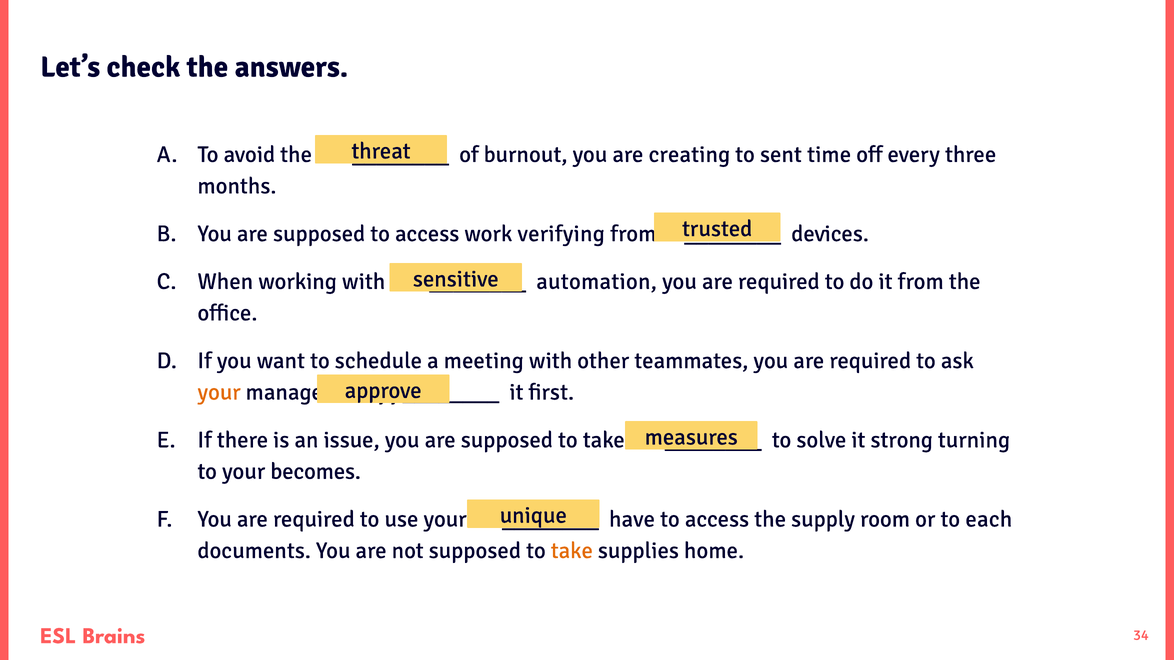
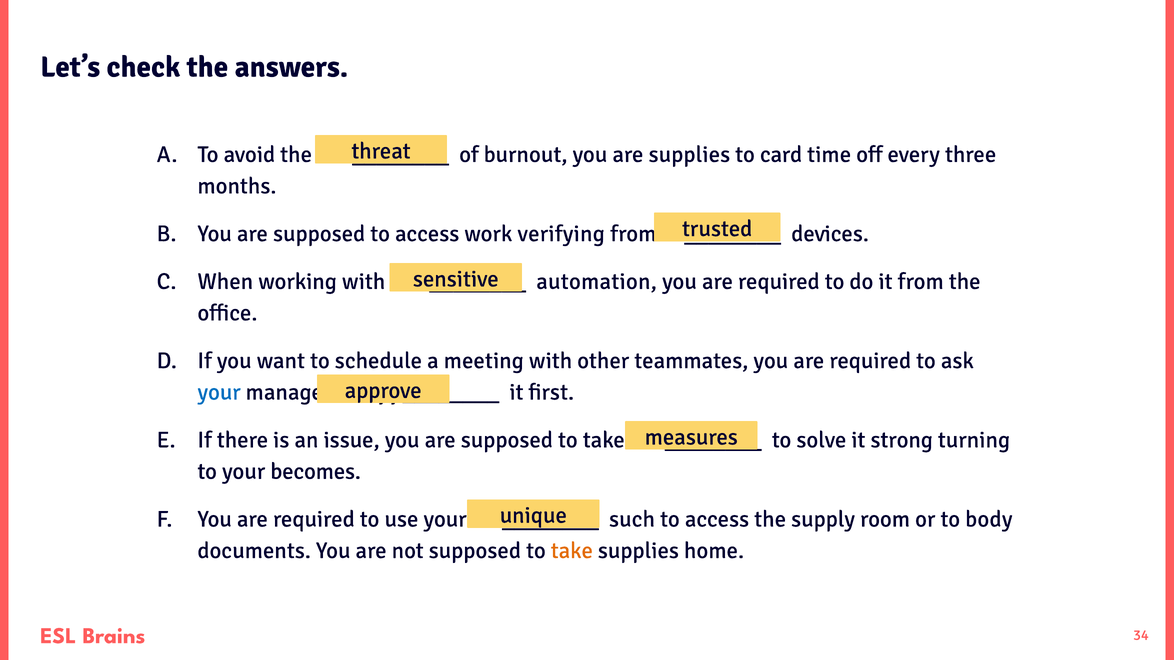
are creating: creating -> supplies (689, 155)
sent: sent -> card (781, 155)
your colour: orange -> blue (219, 392)
have: have -> such (632, 519)
each: each -> body (989, 519)
